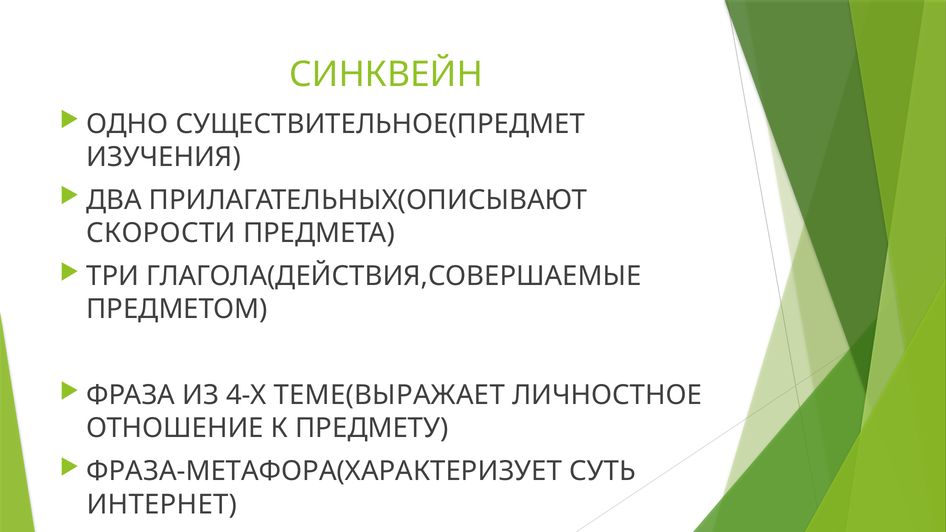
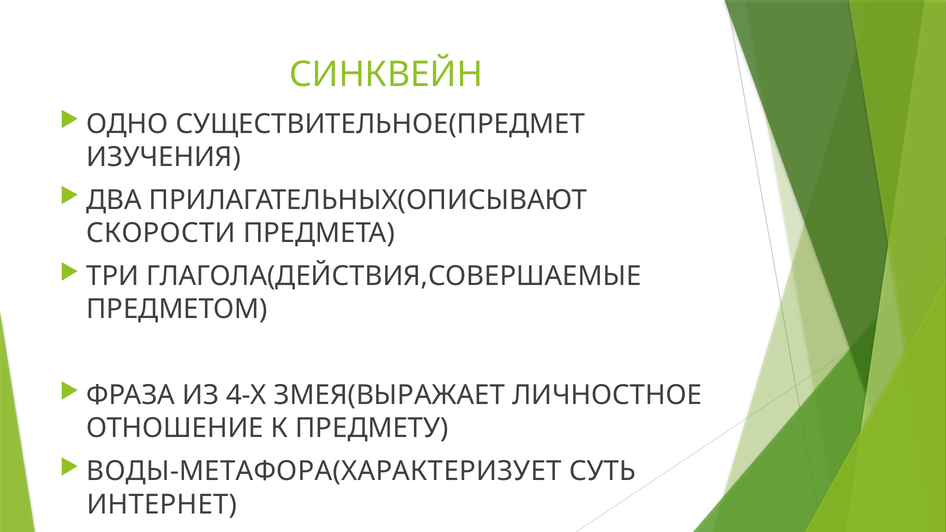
ТЕМЕ(ВЫРАЖАЕТ: ТЕМЕ(ВЫРАЖАЕТ -> ЗМЕЯ(ВЫРАЖАЕТ (389, 395)
ФРАЗА-МЕТАФОРА(ХАРАКТЕРИЗУЕТ: ФРАЗА-МЕТАФОРА(ХАРАКТЕРИЗУЕТ -> ВОДЫ-МЕТАФОРА(ХАРАКТЕРИЗУЕТ (324, 471)
